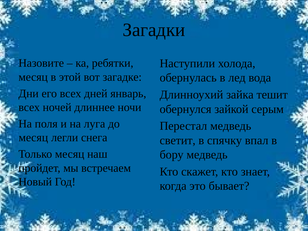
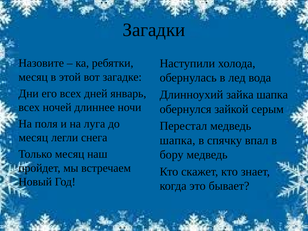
зайка тешит: тешит -> шапка (272, 95)
светит: светит -> шапка (178, 140)
